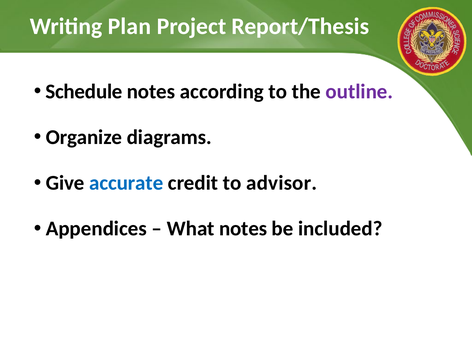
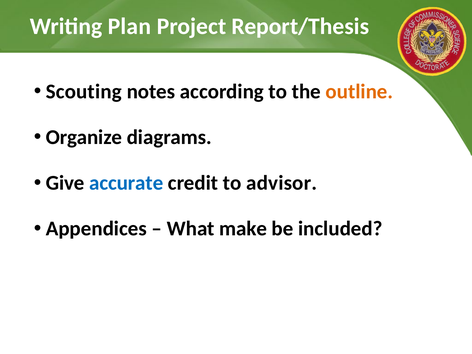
Schedule: Schedule -> Scouting (84, 91)
outline colour: purple -> orange (359, 91)
What notes: notes -> make (243, 229)
